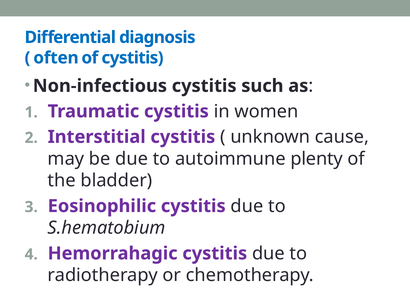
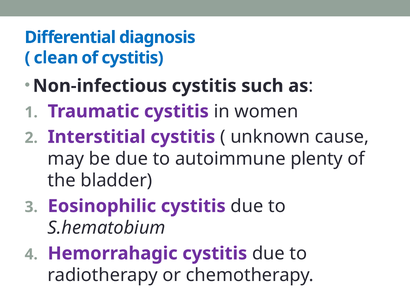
often: often -> clean (56, 58)
